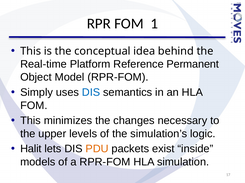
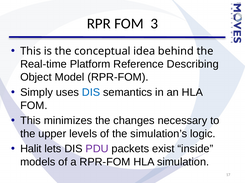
1: 1 -> 3 (154, 24)
Permanent: Permanent -> Describing (193, 64)
PDU colour: orange -> purple (97, 149)
